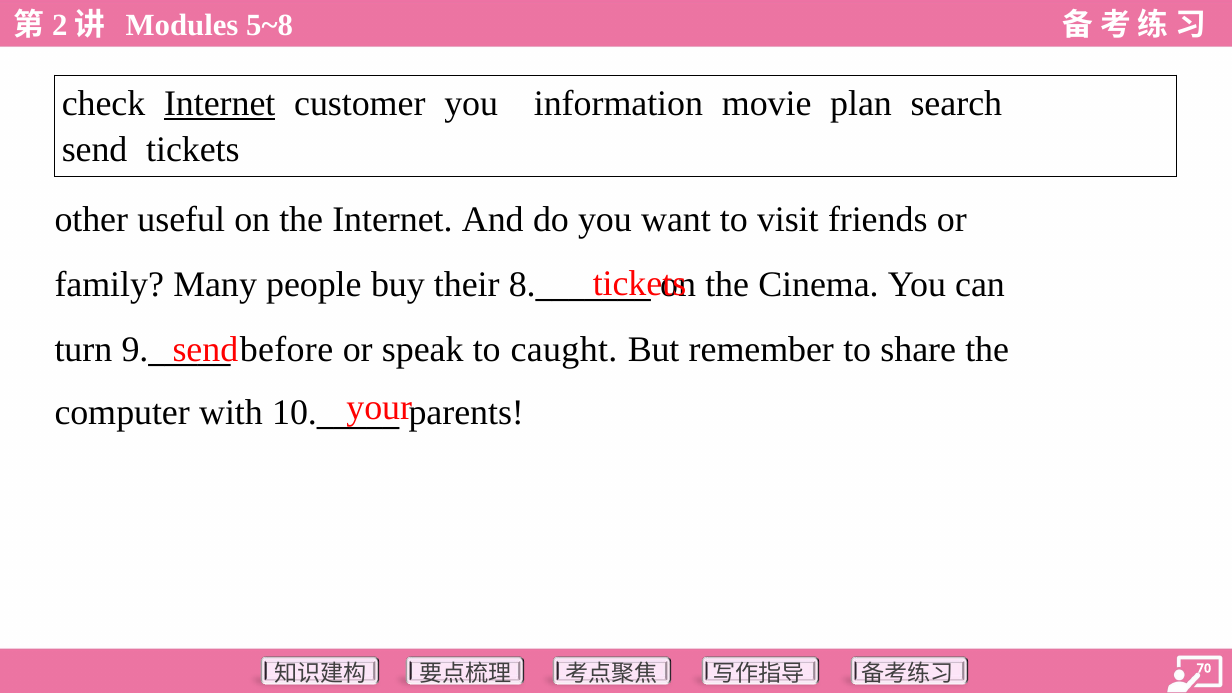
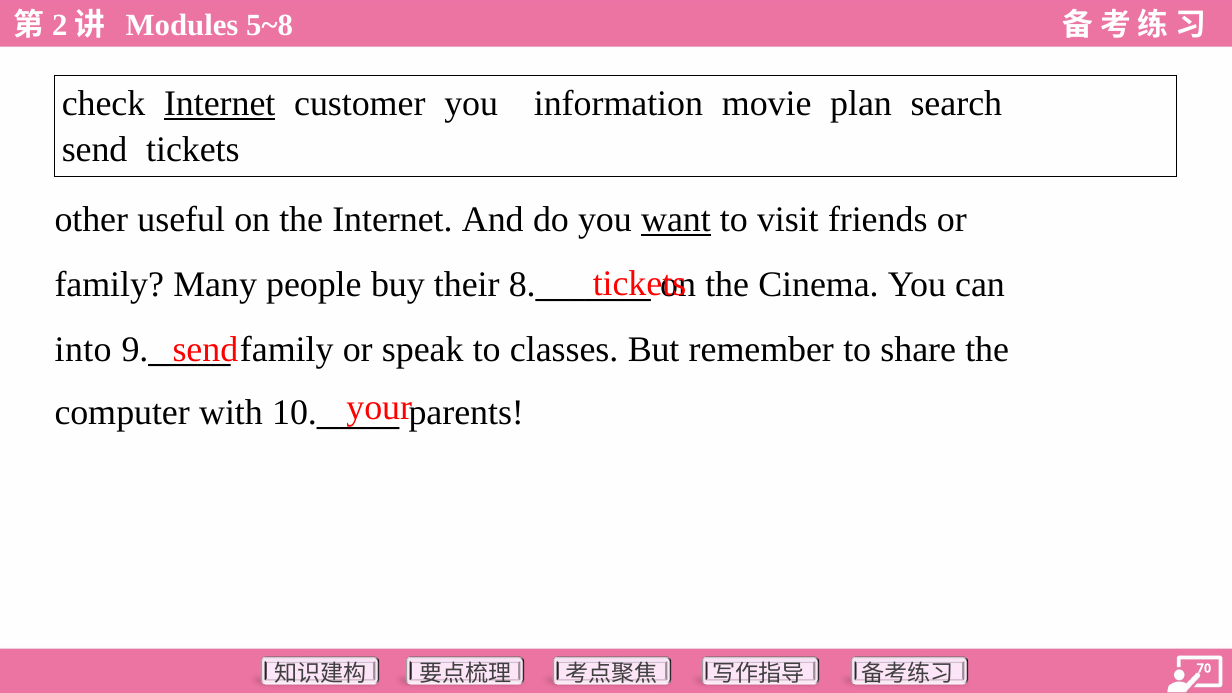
want underline: none -> present (676, 219)
turn: turn -> into (83, 350)
before: before -> family (287, 350)
caught: caught -> classes (564, 350)
